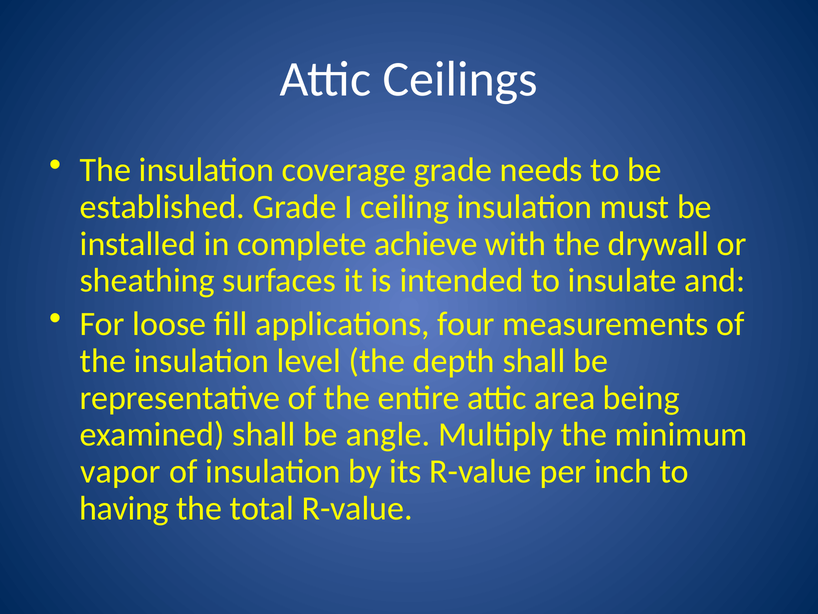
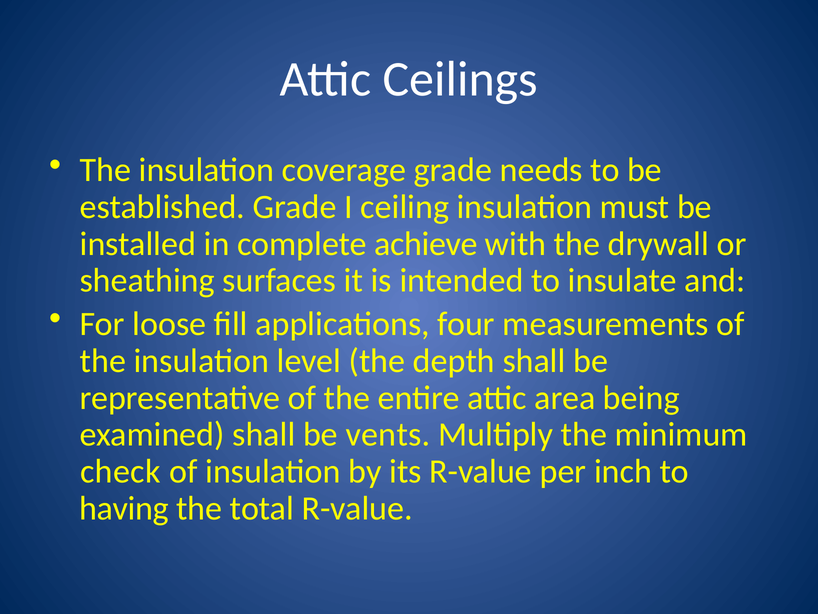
angle: angle -> vents (388, 434)
vapor: vapor -> check (120, 471)
